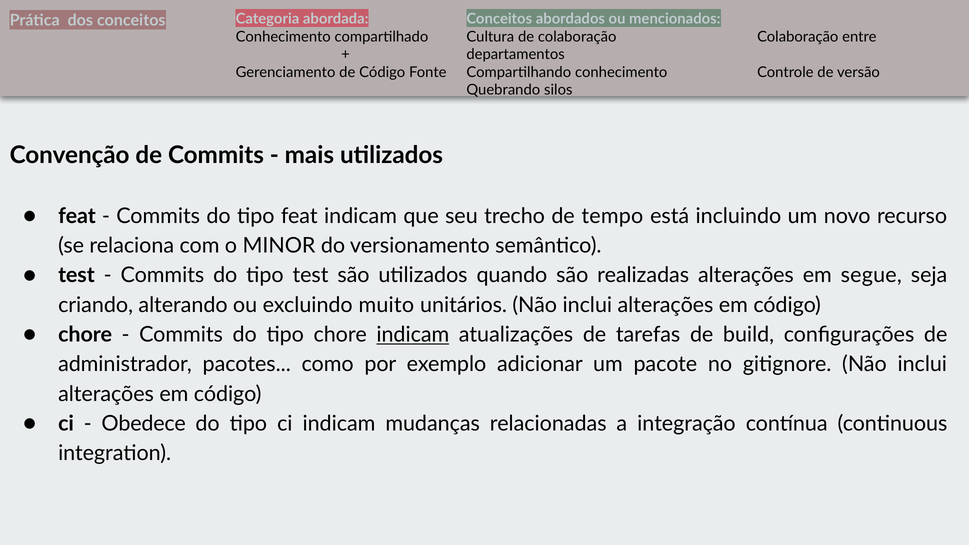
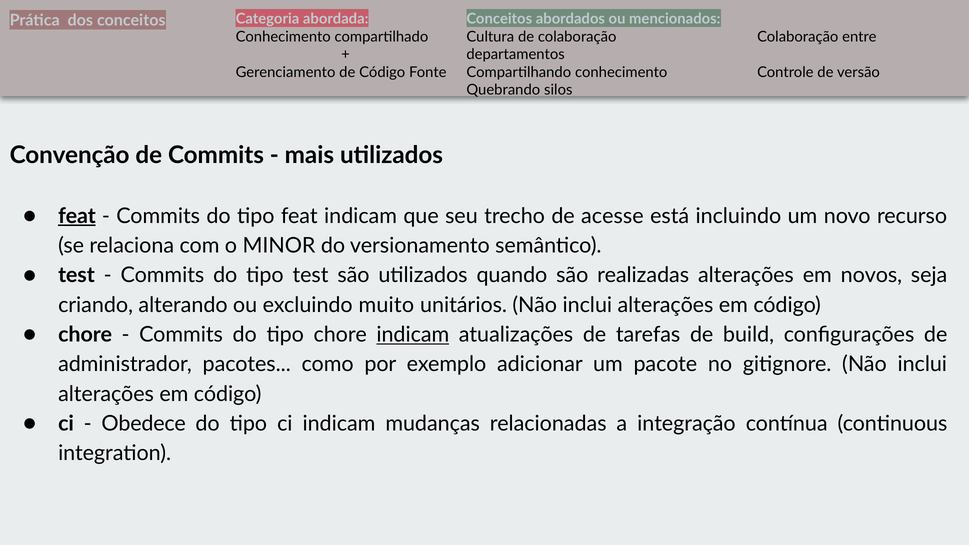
feat underline: none -> present (77, 216)
tempo: tempo -> acesse (612, 216)
segue: segue -> novos (871, 275)
